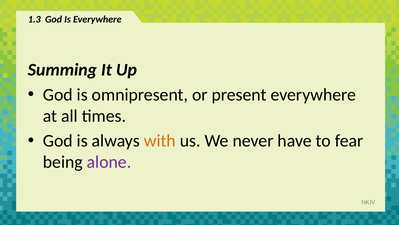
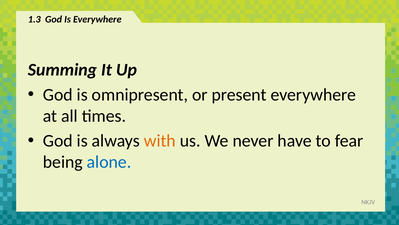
alone colour: purple -> blue (109, 162)
